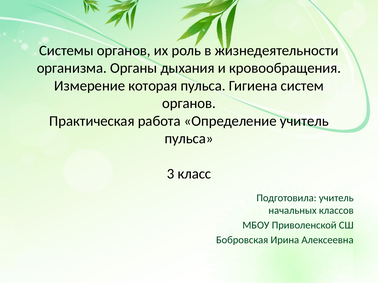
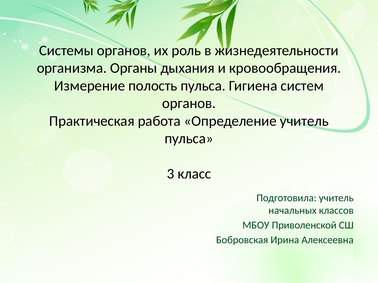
которая: которая -> полость (153, 86)
